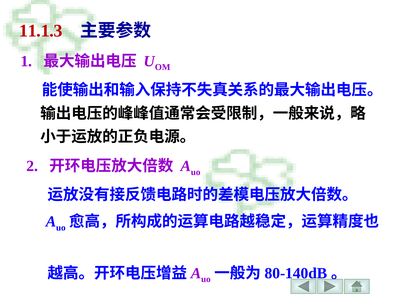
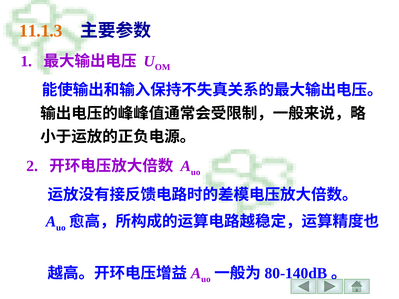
11.1.3 colour: red -> orange (41, 31)
